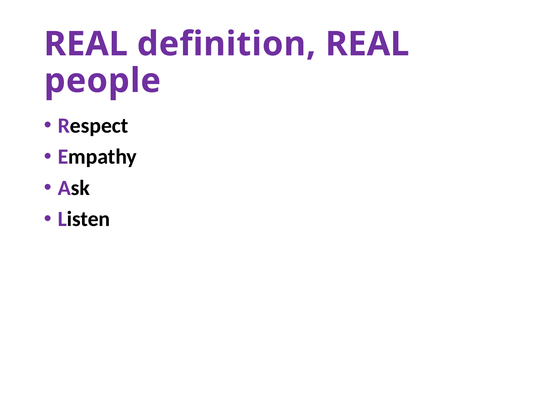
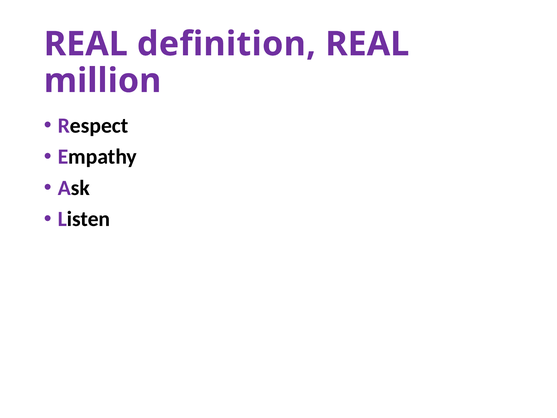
people: people -> million (103, 81)
